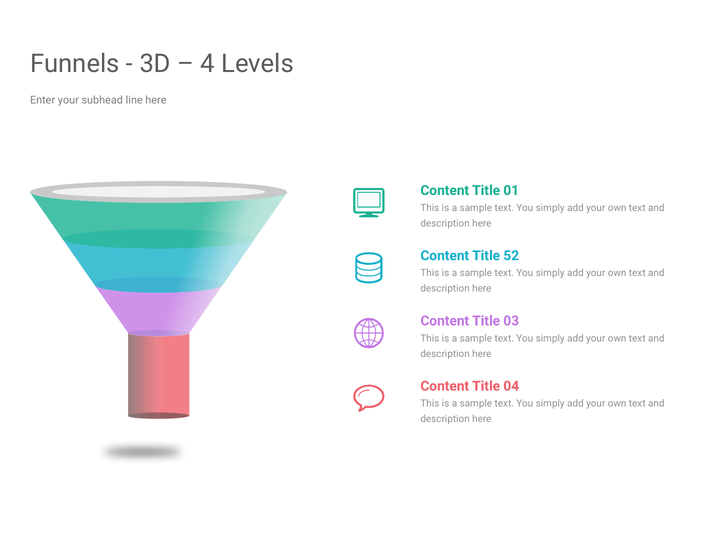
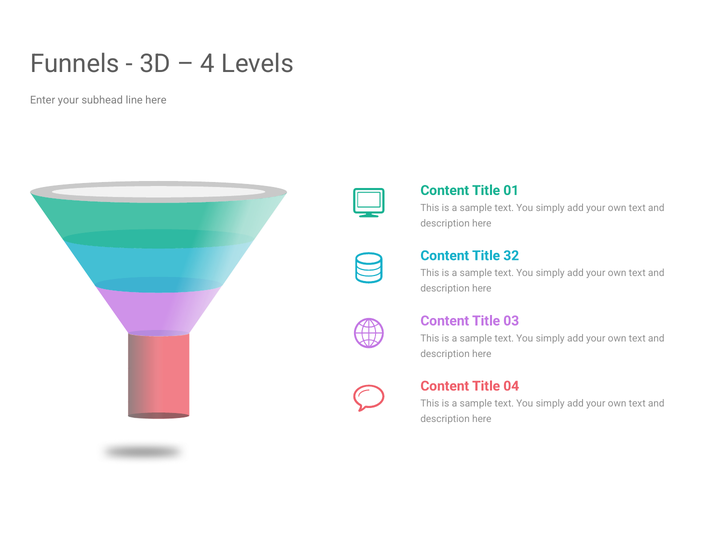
52: 52 -> 32 (511, 255)
